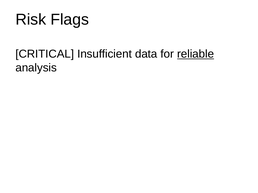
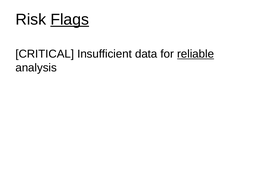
Flags underline: none -> present (70, 20)
